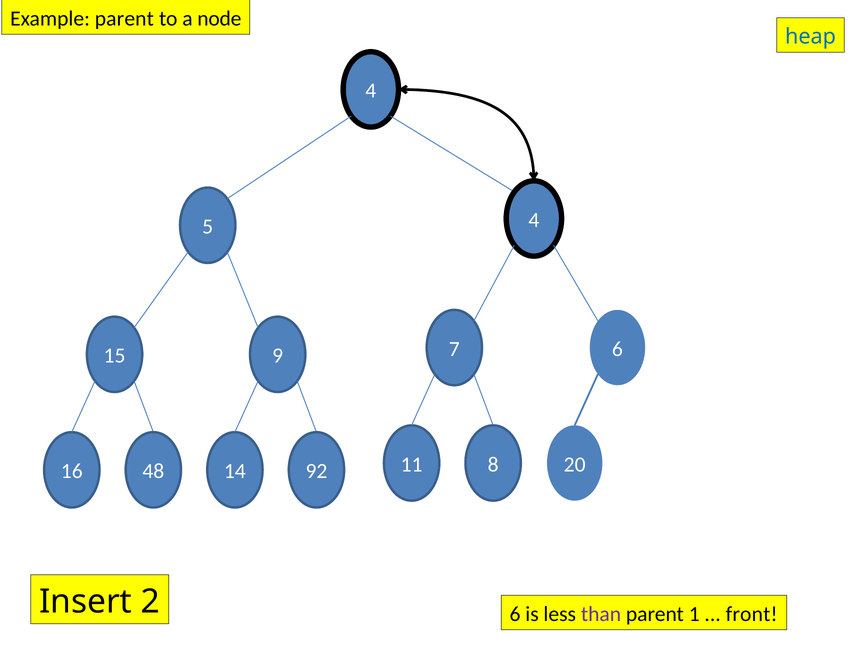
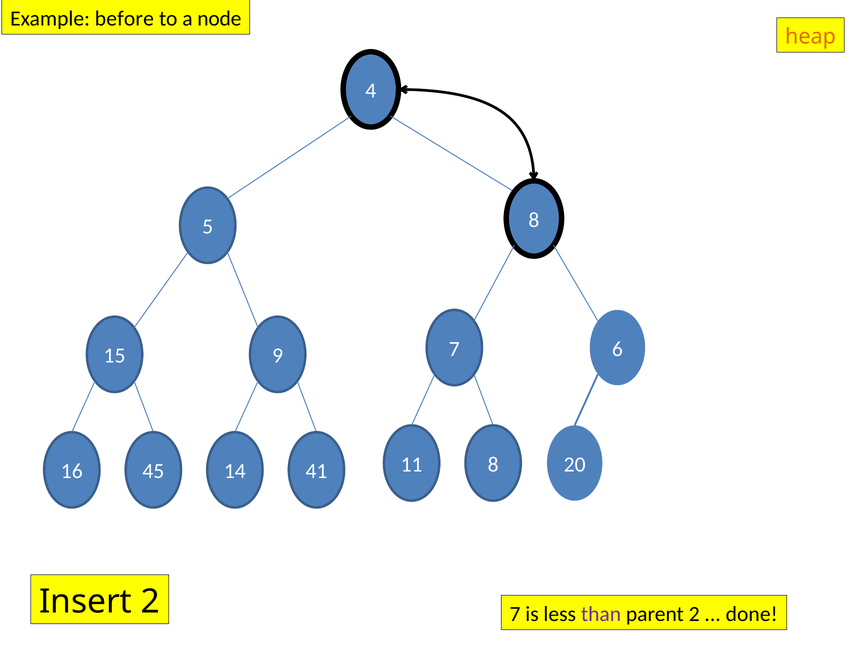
Example parent: parent -> before (124, 19)
heap colour: blue -> orange (811, 36)
5 4: 4 -> 8 (534, 220)
48: 48 -> 45 (153, 471)
92: 92 -> 41 (316, 471)
2 6: 6 -> 7 (515, 614)
parent 1: 1 -> 2 (694, 614)
front: front -> done (752, 614)
